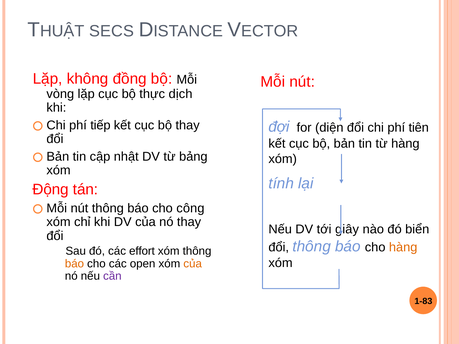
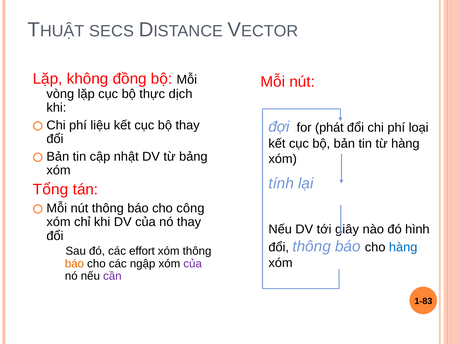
diện: diện -> phát (329, 128)
tiên: tiên -> loại (419, 128)
tiếp: tiếp -> liệu (100, 125)
Động: Động -> Tổng (51, 189)
biển: biển -> hình (417, 230)
hàng colour: orange -> blue (403, 247)
open: open -> ngập (143, 264)
của colour: orange -> purple (193, 264)
